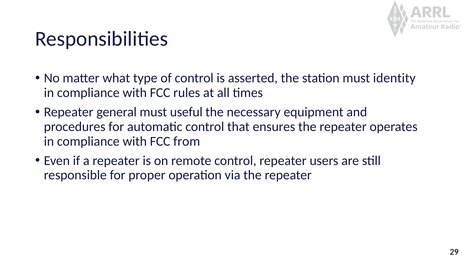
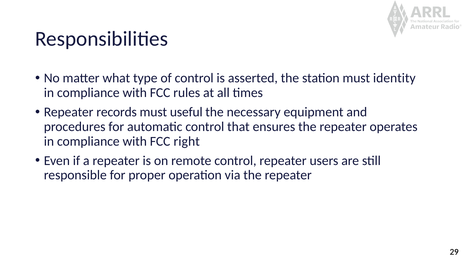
general: general -> records (117, 112)
from: from -> right (187, 141)
